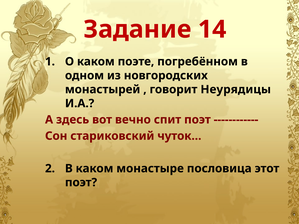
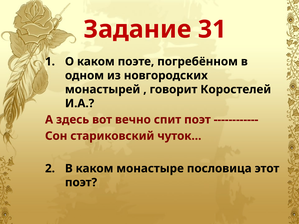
14: 14 -> 31 (212, 29)
Неурядицы: Неурядицы -> Коростелей (236, 90)
